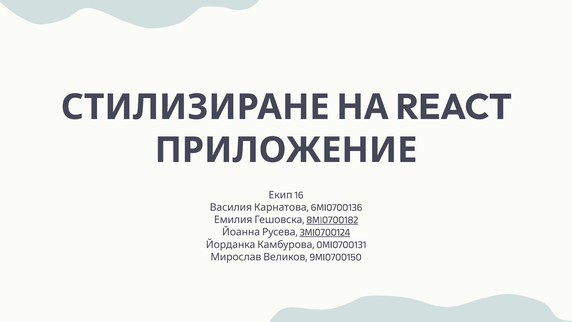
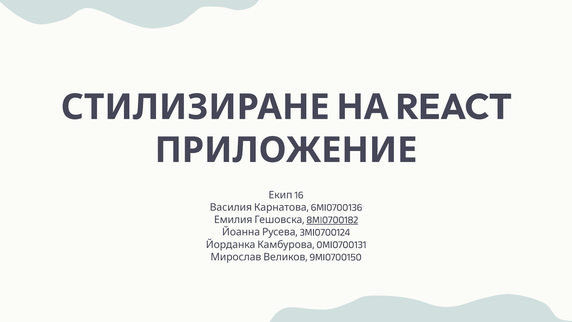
3MI0700124 underline: present -> none (325, 232)
